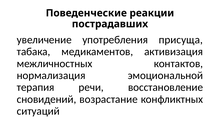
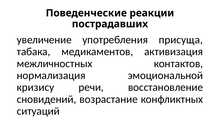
терапия: терапия -> кризису (36, 87)
